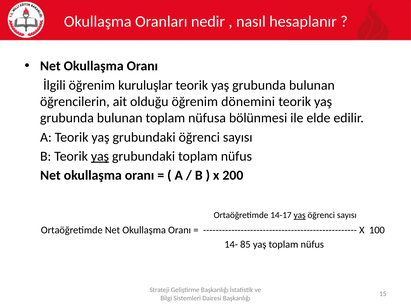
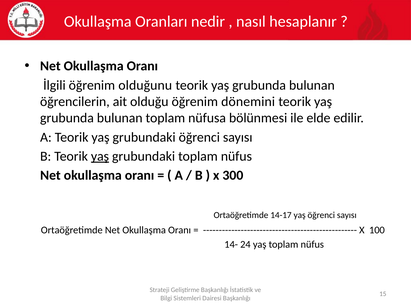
kuruluşlar: kuruluşlar -> olduğunu (145, 85)
200: 200 -> 300 (233, 176)
yaş underline: present -> none (300, 215)
85: 85 -> 24 (245, 245)
